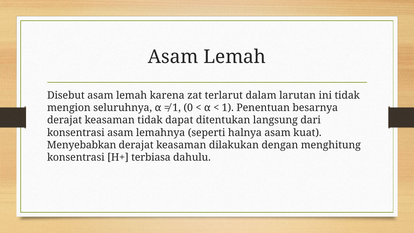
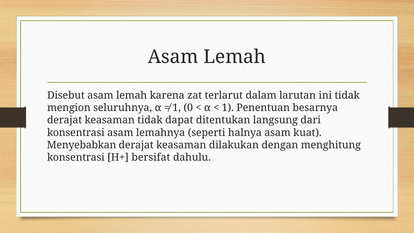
terbiasa: terbiasa -> bersifat (151, 157)
